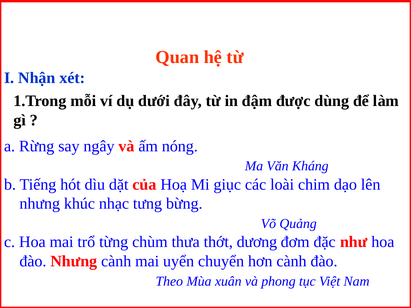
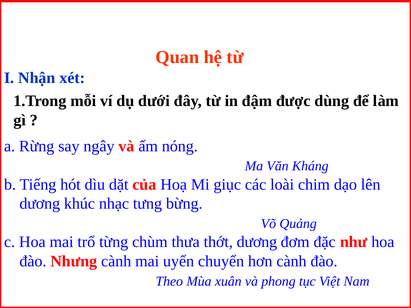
nhưng: nhưng -> dương (40, 204)
